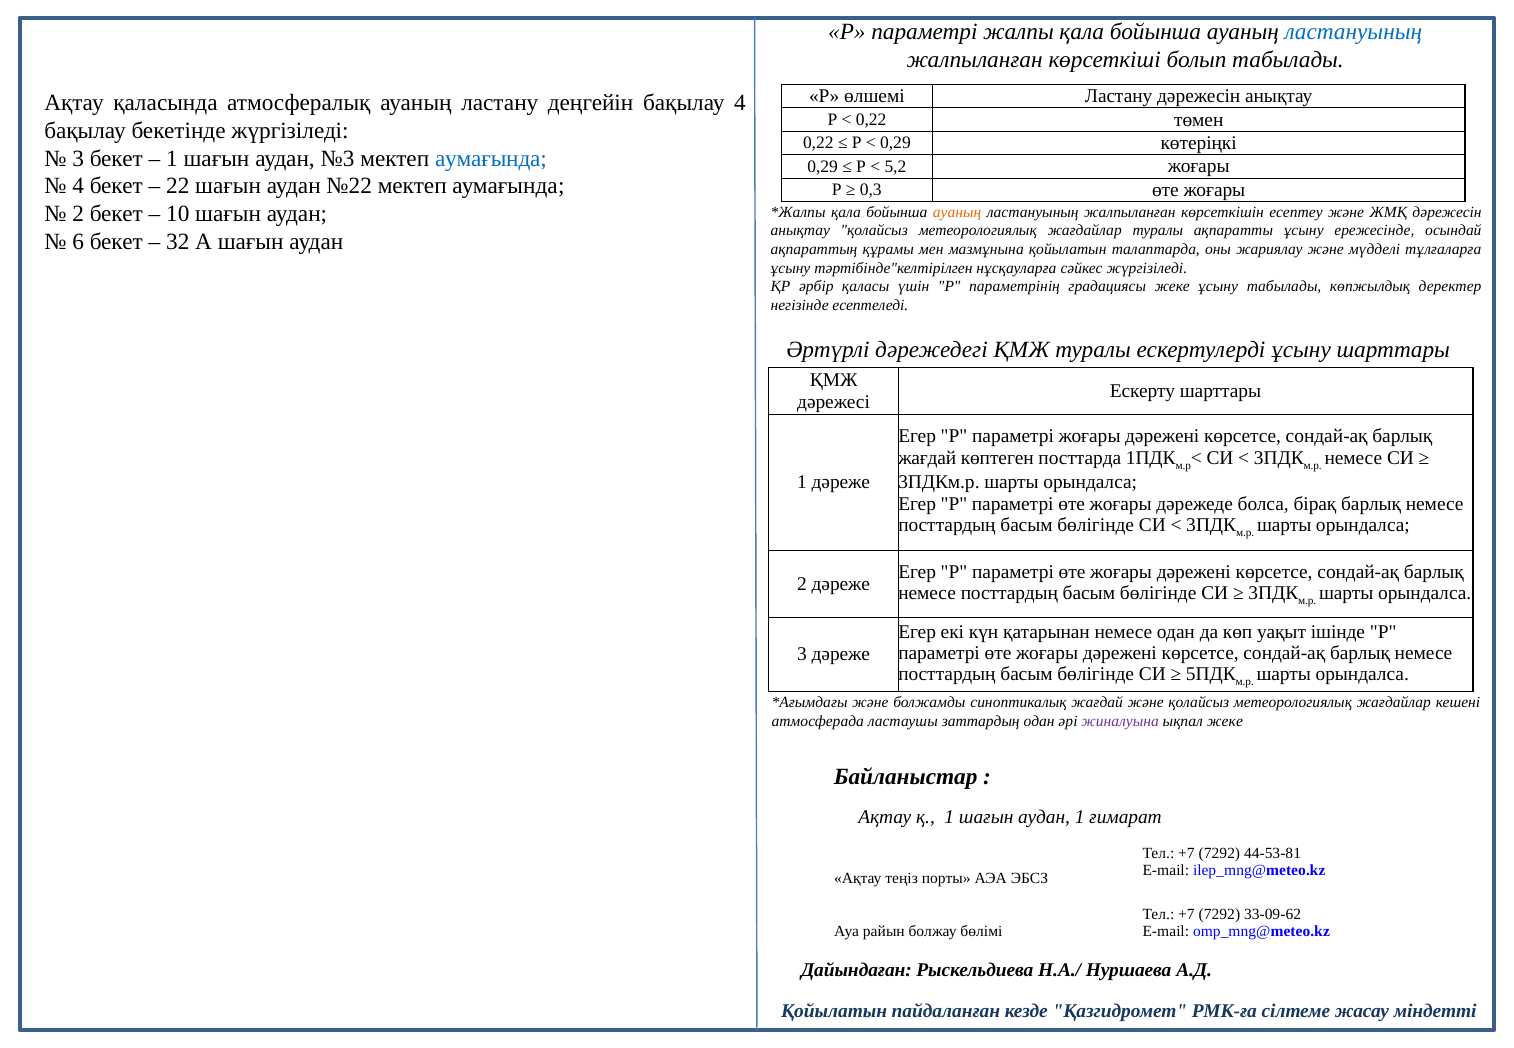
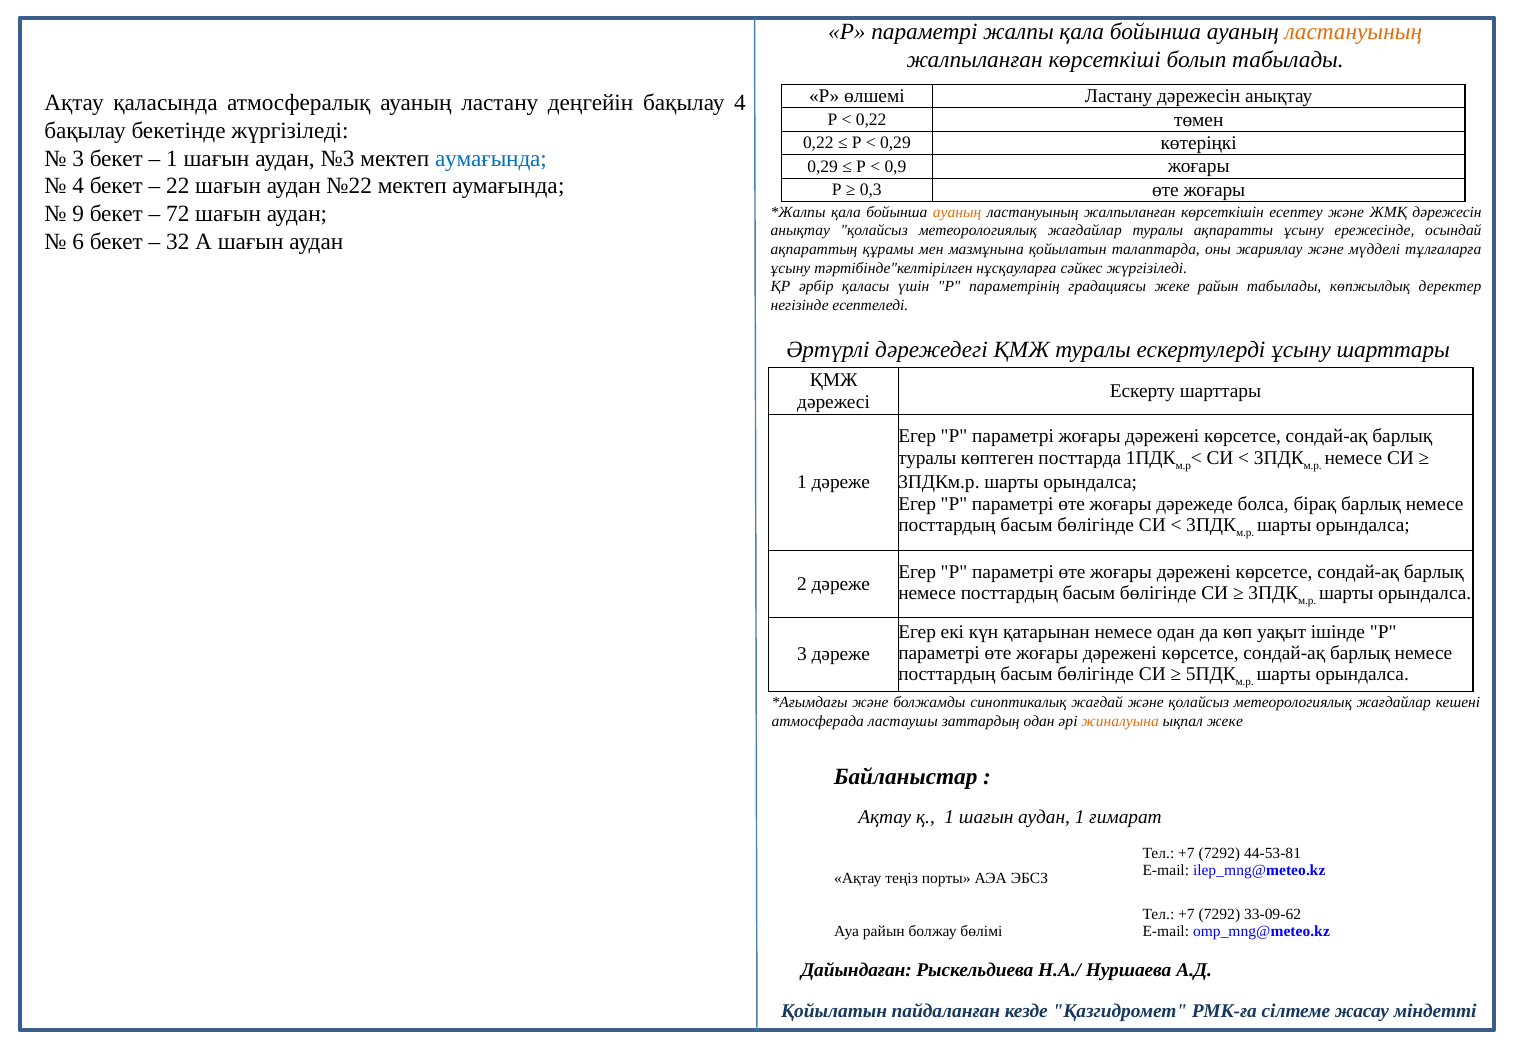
ластануының colour: blue -> orange (1353, 32)
5,2: 5,2 -> 0,9 (895, 166)
2: 2 -> 9 (78, 214)
10: 10 -> 72 (178, 214)
жеке ұсыну: ұсыну -> райын (1218, 287)
жағдай: жағдай -> туралы (927, 458)
жиналуына colour: purple -> orange (1120, 721)
